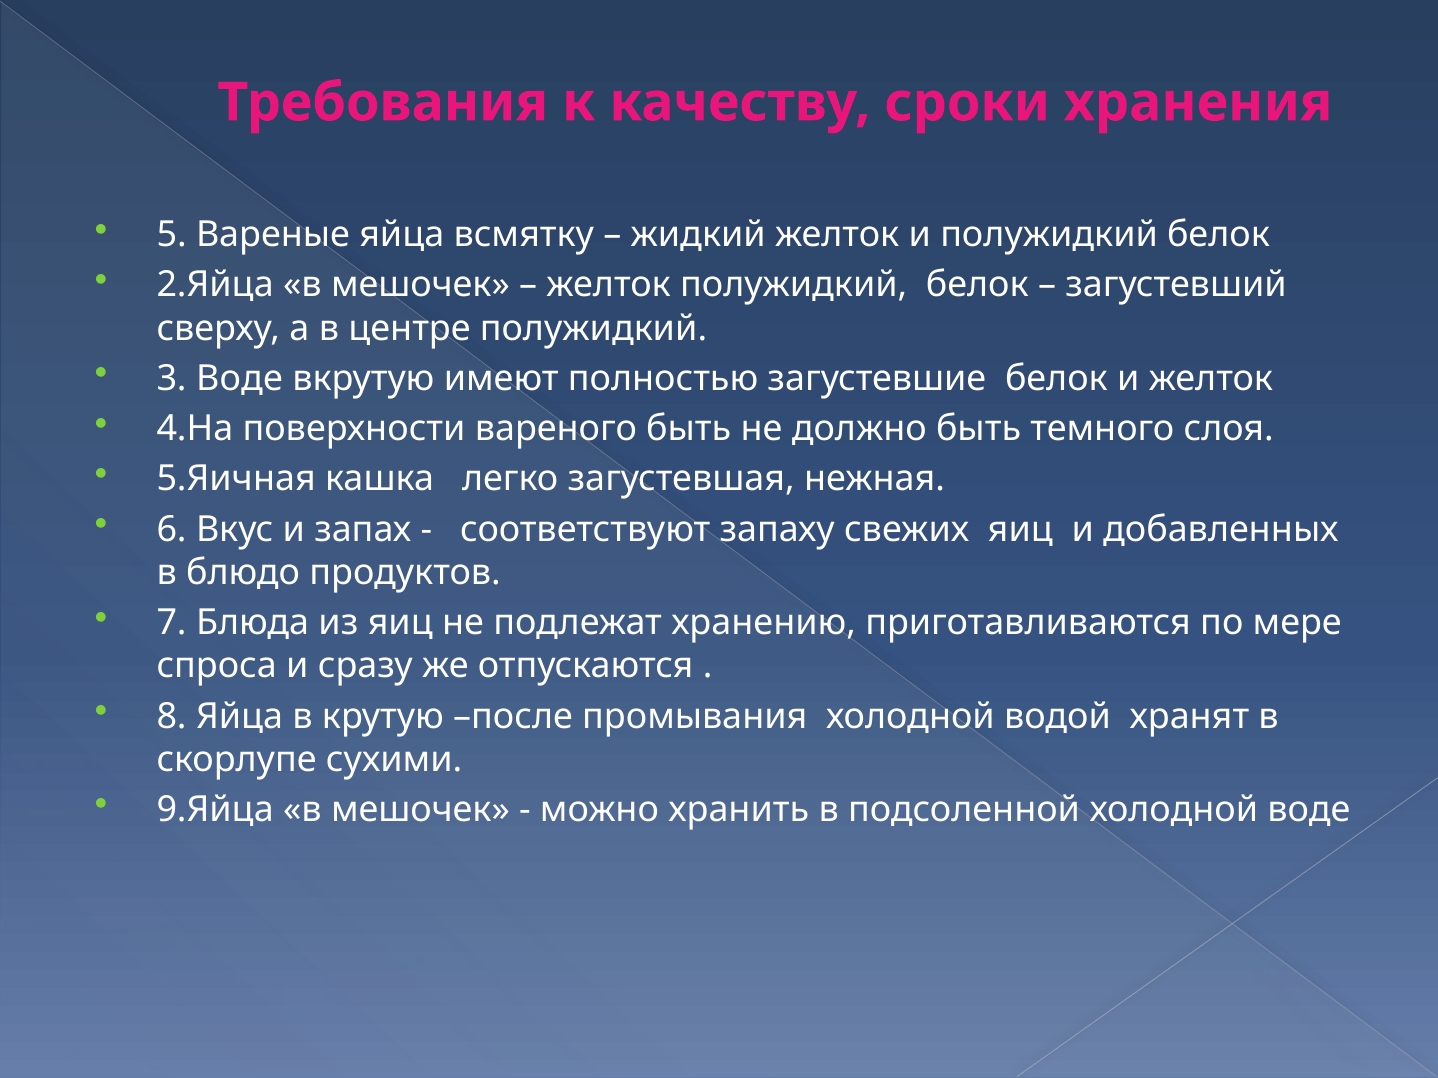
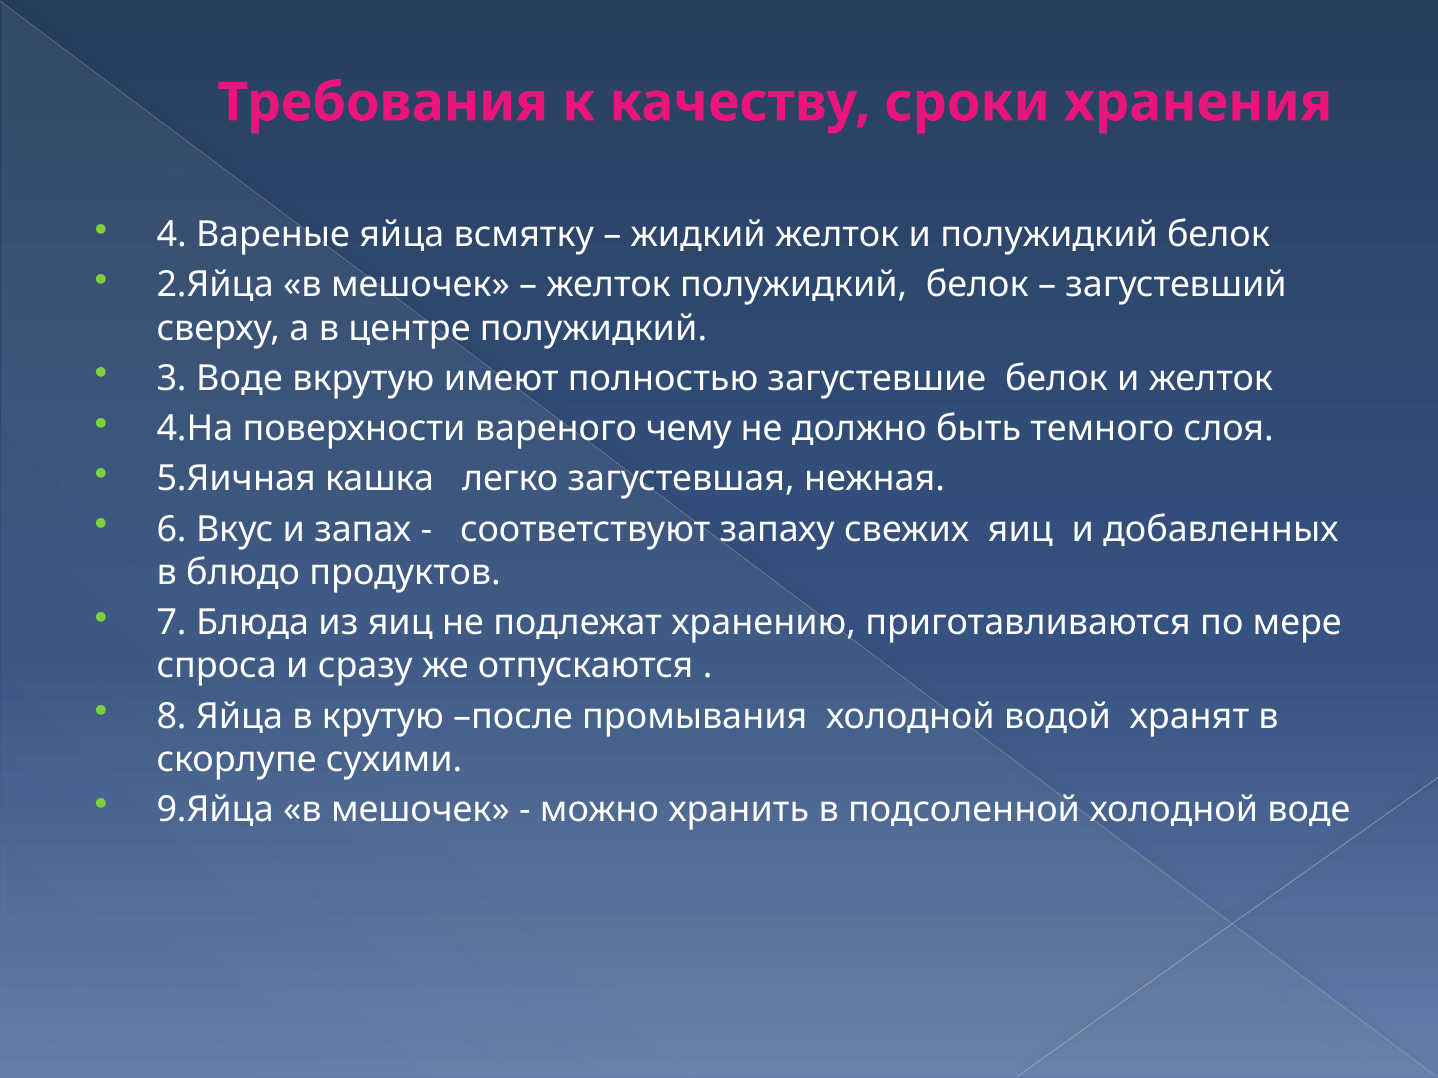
5: 5 -> 4 (172, 235)
вареного быть: быть -> чему (689, 429)
